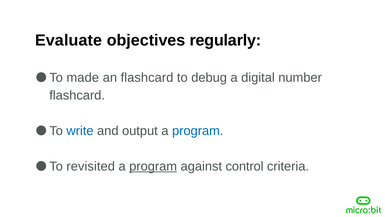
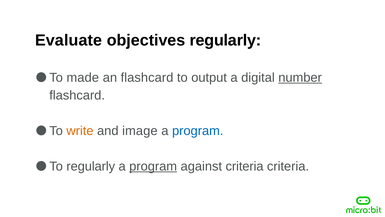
debug: debug -> output (209, 77)
number underline: none -> present (300, 77)
write colour: blue -> orange (80, 131)
output: output -> image (140, 131)
To revisited: revisited -> regularly (91, 166)
against control: control -> criteria (245, 166)
